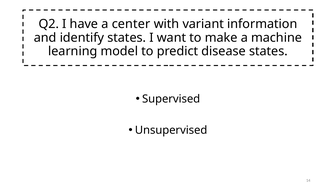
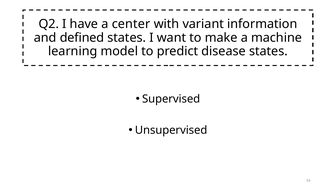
identify: identify -> defined (82, 38)
